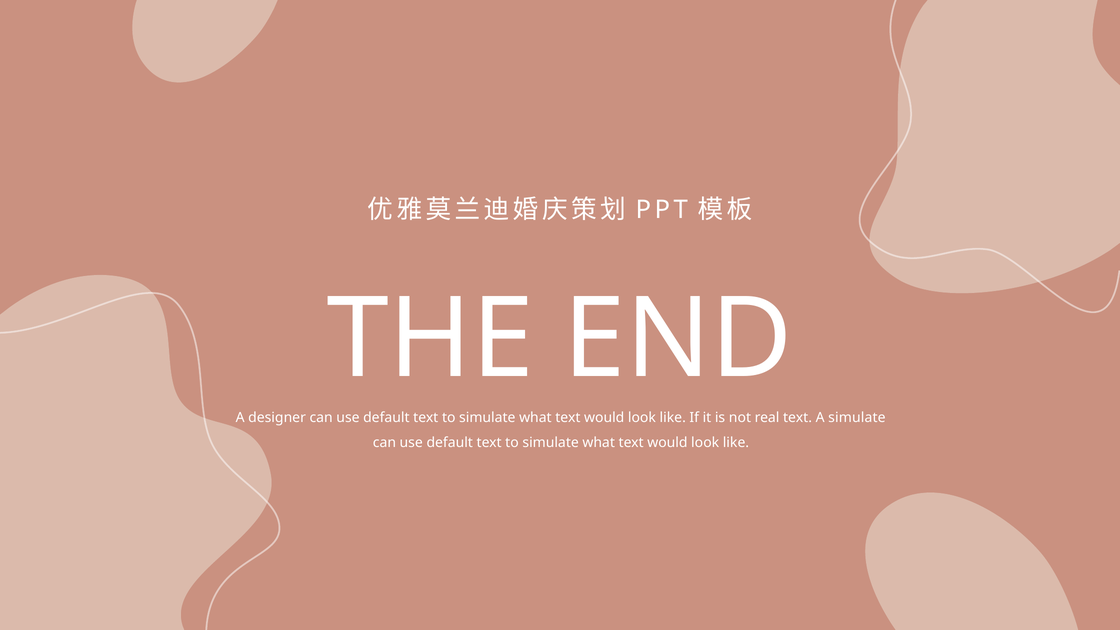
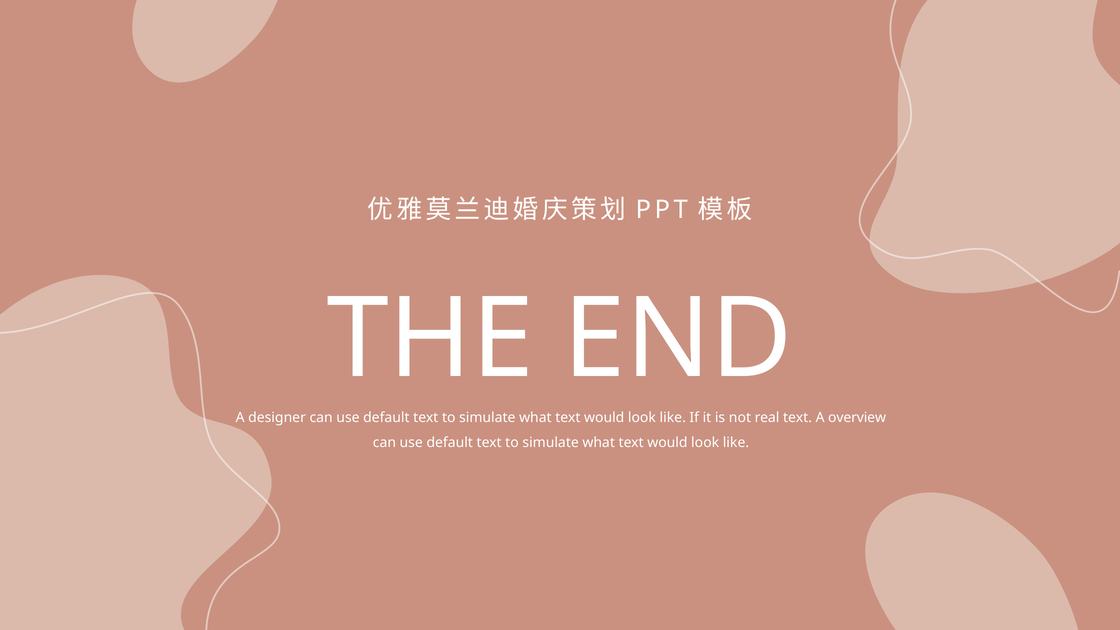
A simulate: simulate -> overview (857, 418)
